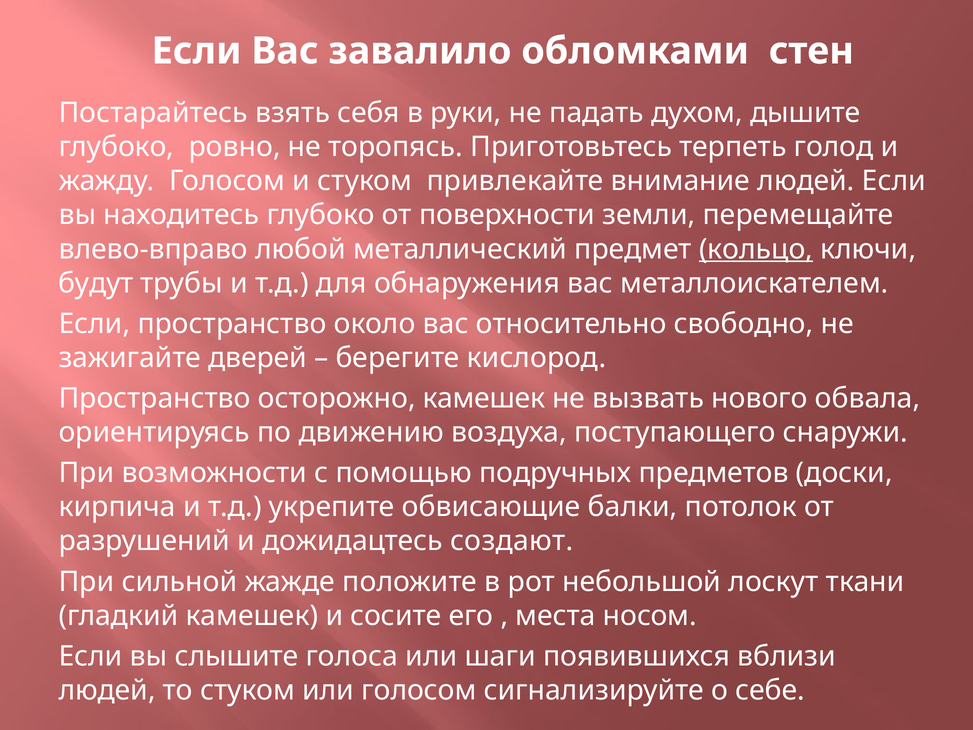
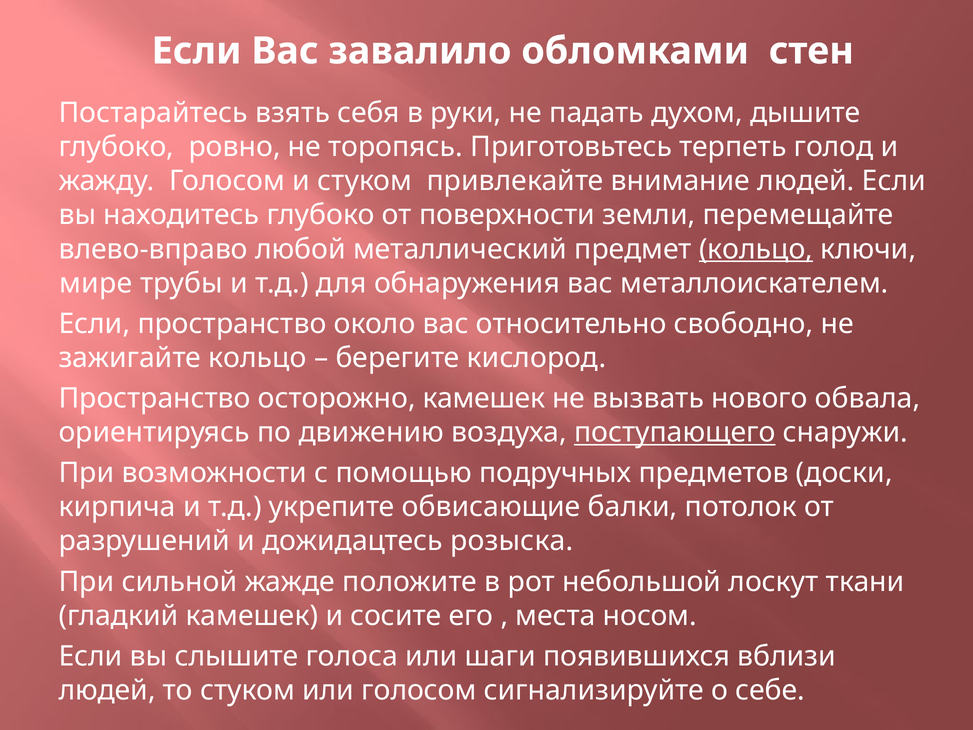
будут: будут -> мире (96, 283)
зажигайте дверей: дверей -> кольцо (258, 358)
поступающего underline: none -> present (675, 432)
создают: создают -> розыска (512, 541)
